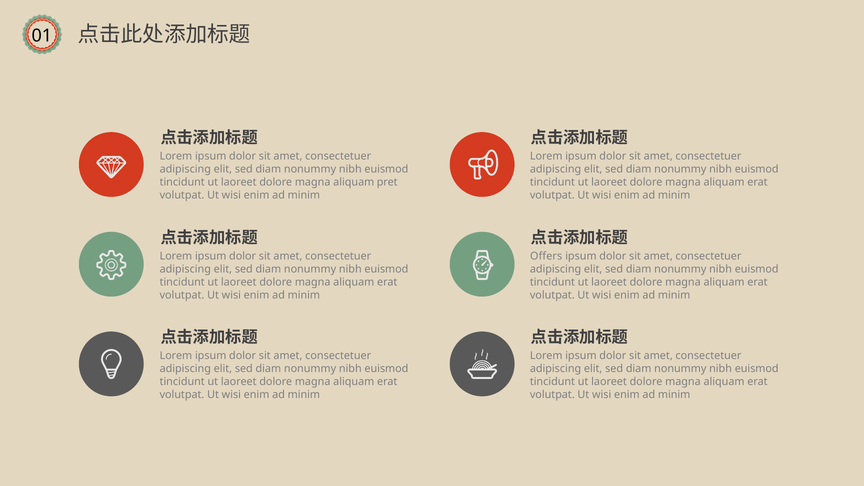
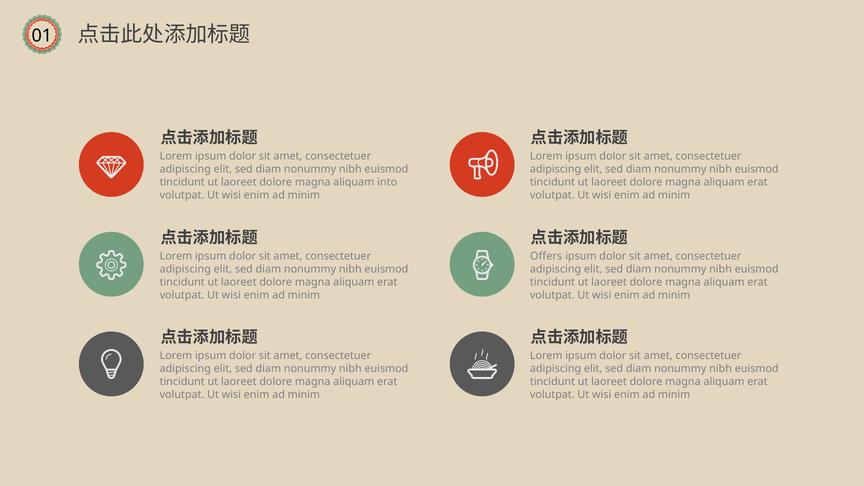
pret: pret -> into (387, 182)
